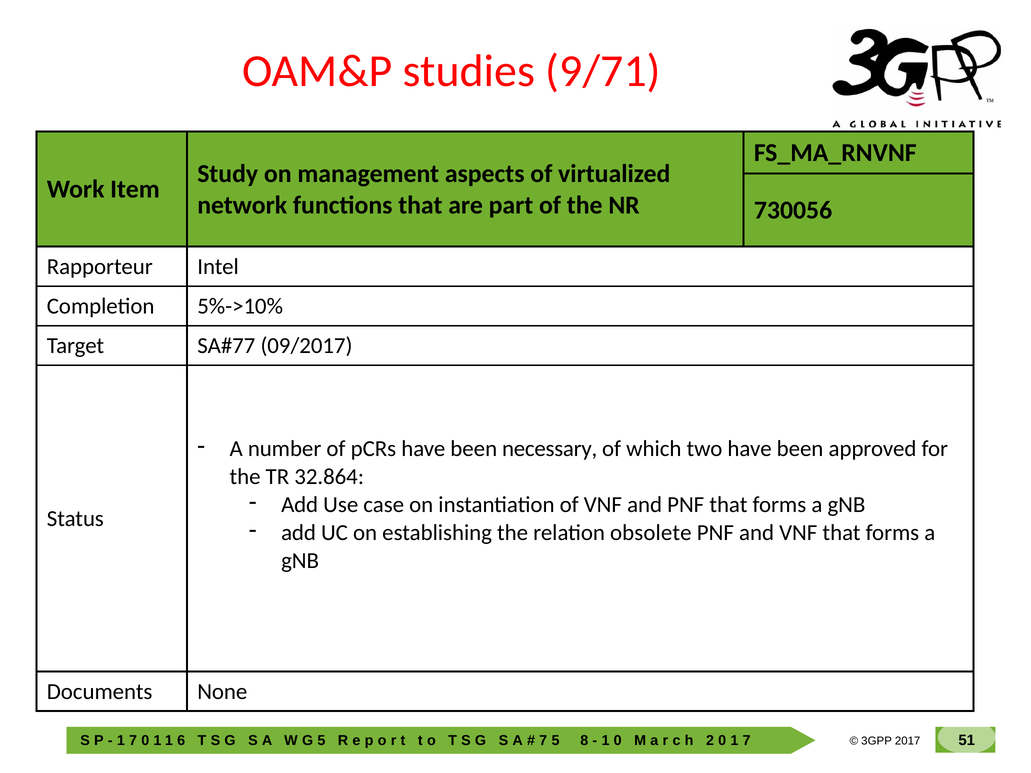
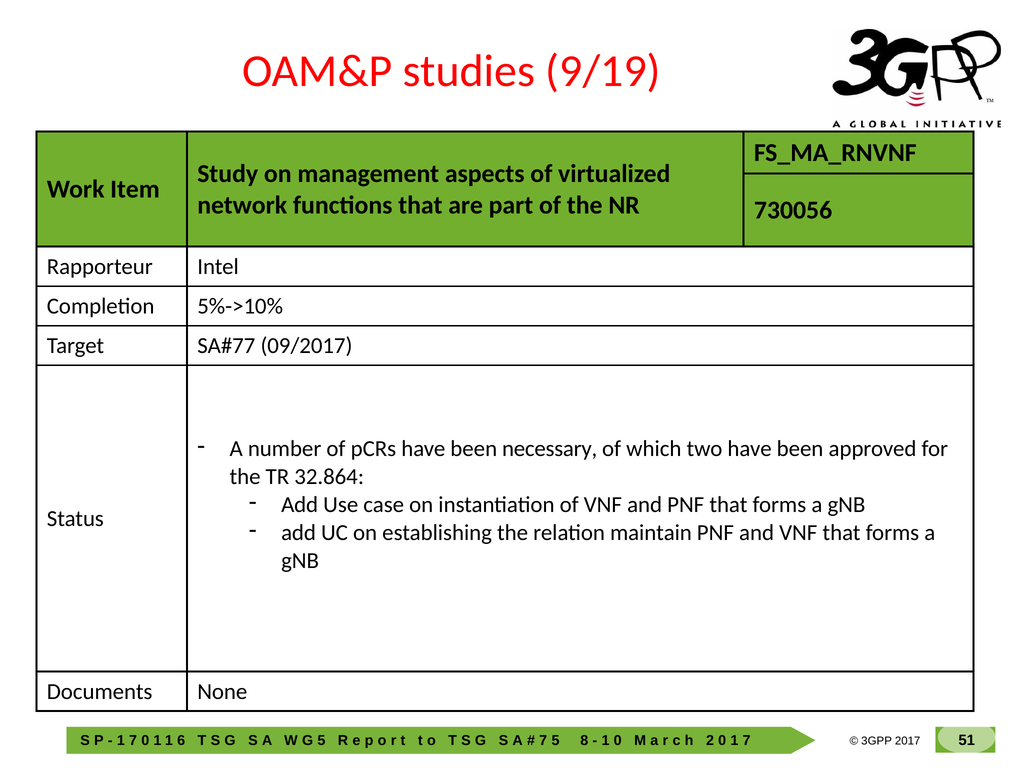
9/71: 9/71 -> 9/19 (603, 71)
obsolete: obsolete -> maintain (651, 533)
